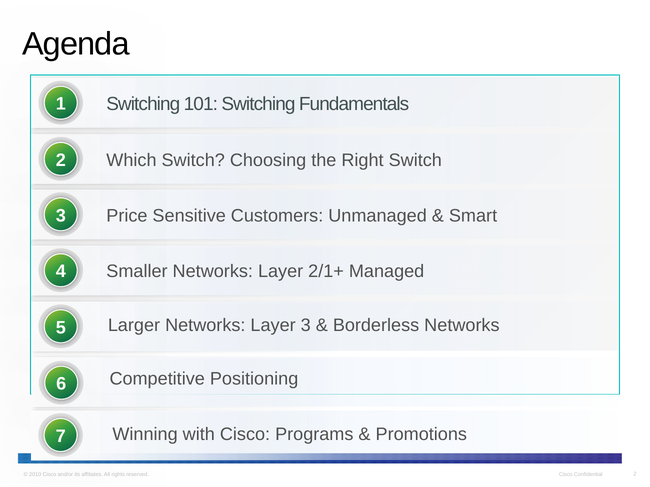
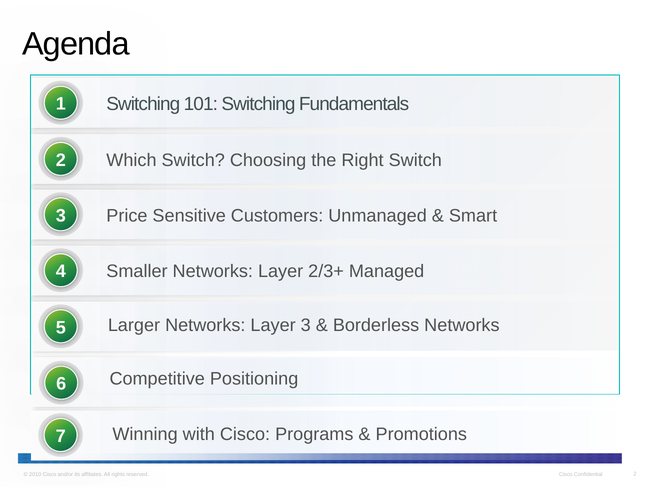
2/1+: 2/1+ -> 2/3+ (326, 272)
